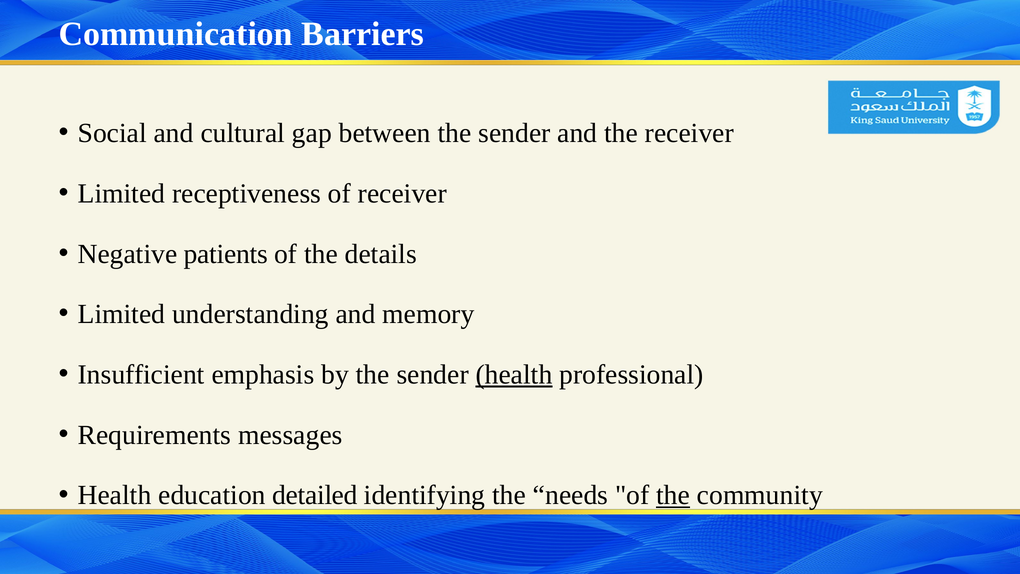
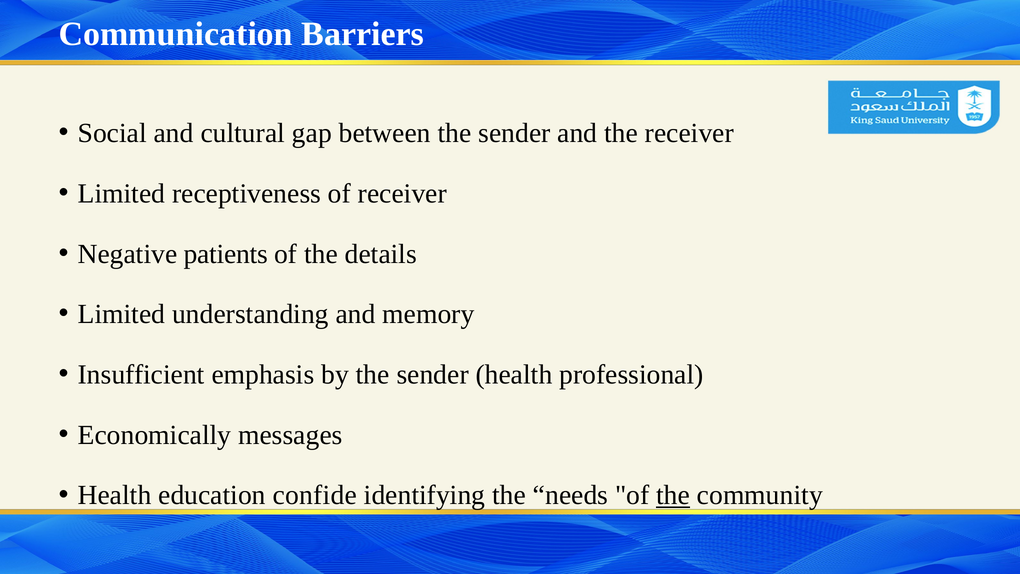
health underline: present -> none (514, 374)
Requirements: Requirements -> Economically (154, 435)
detailed: detailed -> confide (315, 495)
